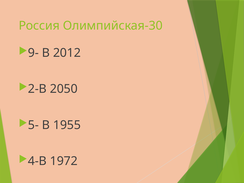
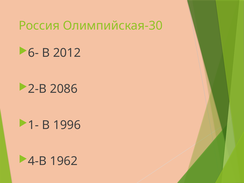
9-: 9- -> 6- (33, 53)
2050: 2050 -> 2086 (64, 89)
5-: 5- -> 1- (33, 125)
1955: 1955 -> 1996 (67, 125)
1972: 1972 -> 1962 (64, 161)
